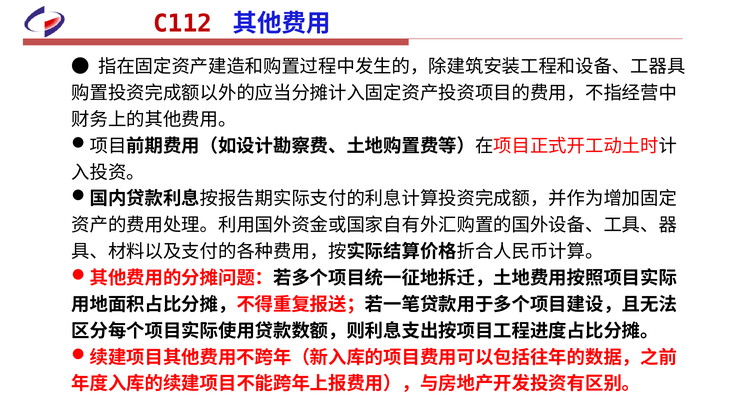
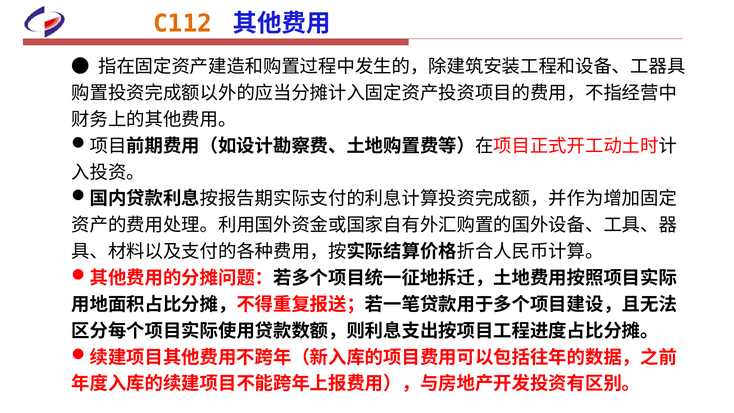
C112 colour: red -> orange (183, 24)
